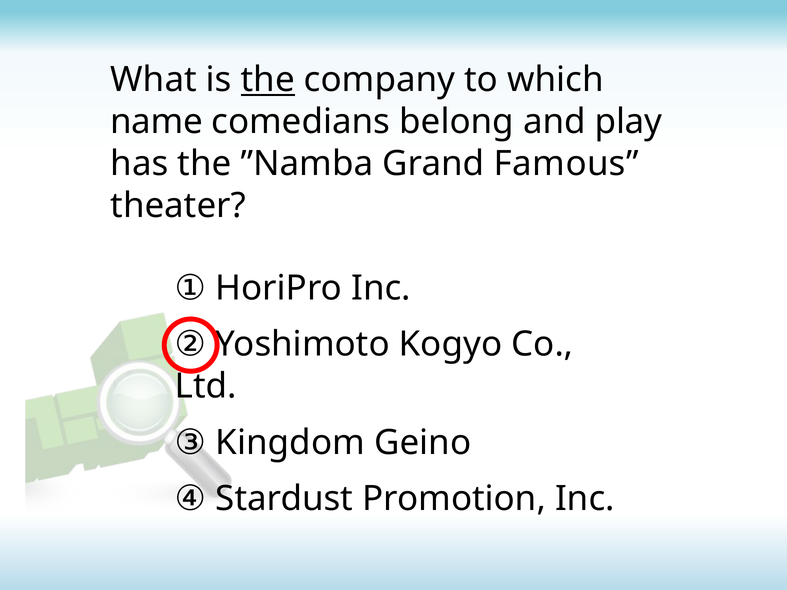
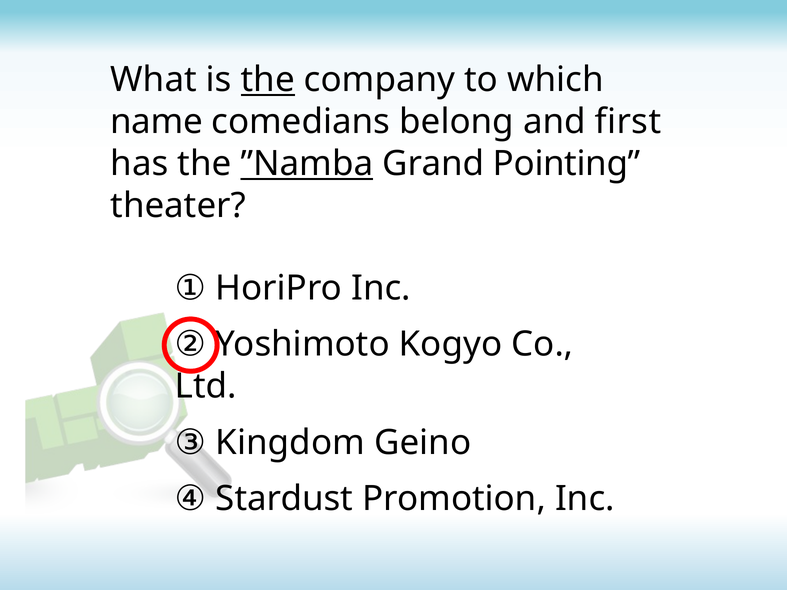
play: play -> first (628, 122)
”Namba underline: none -> present (307, 164)
Famous: Famous -> Pointing (567, 164)
